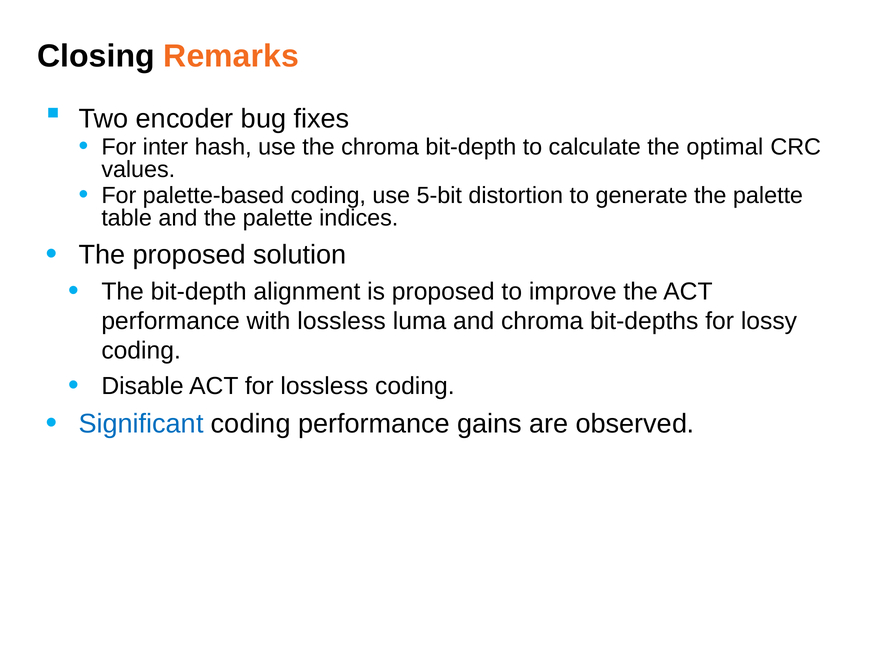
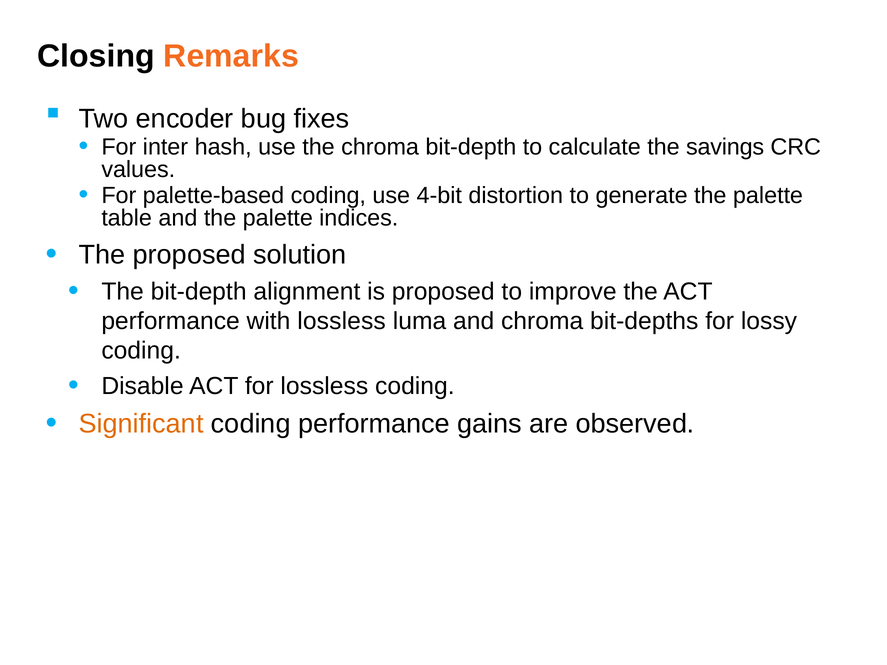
optimal: optimal -> savings (725, 147)
5-bit: 5-bit -> 4-bit (439, 196)
Significant colour: blue -> orange (141, 424)
